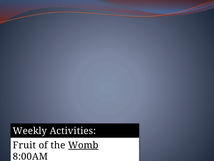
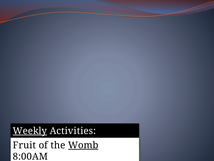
Weekly underline: none -> present (30, 130)
